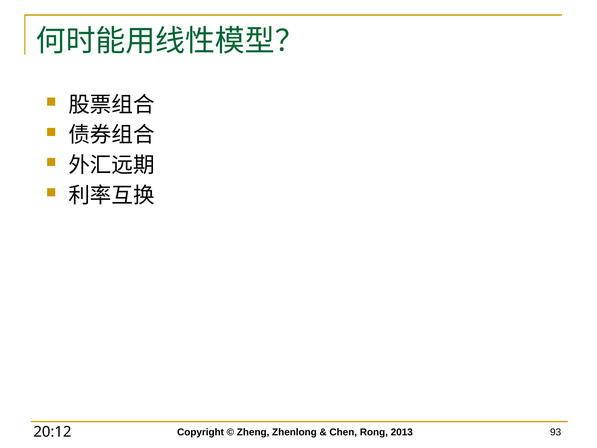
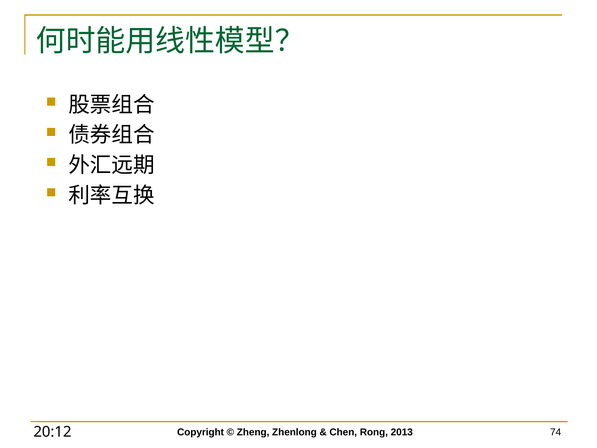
93: 93 -> 74 (556, 432)
